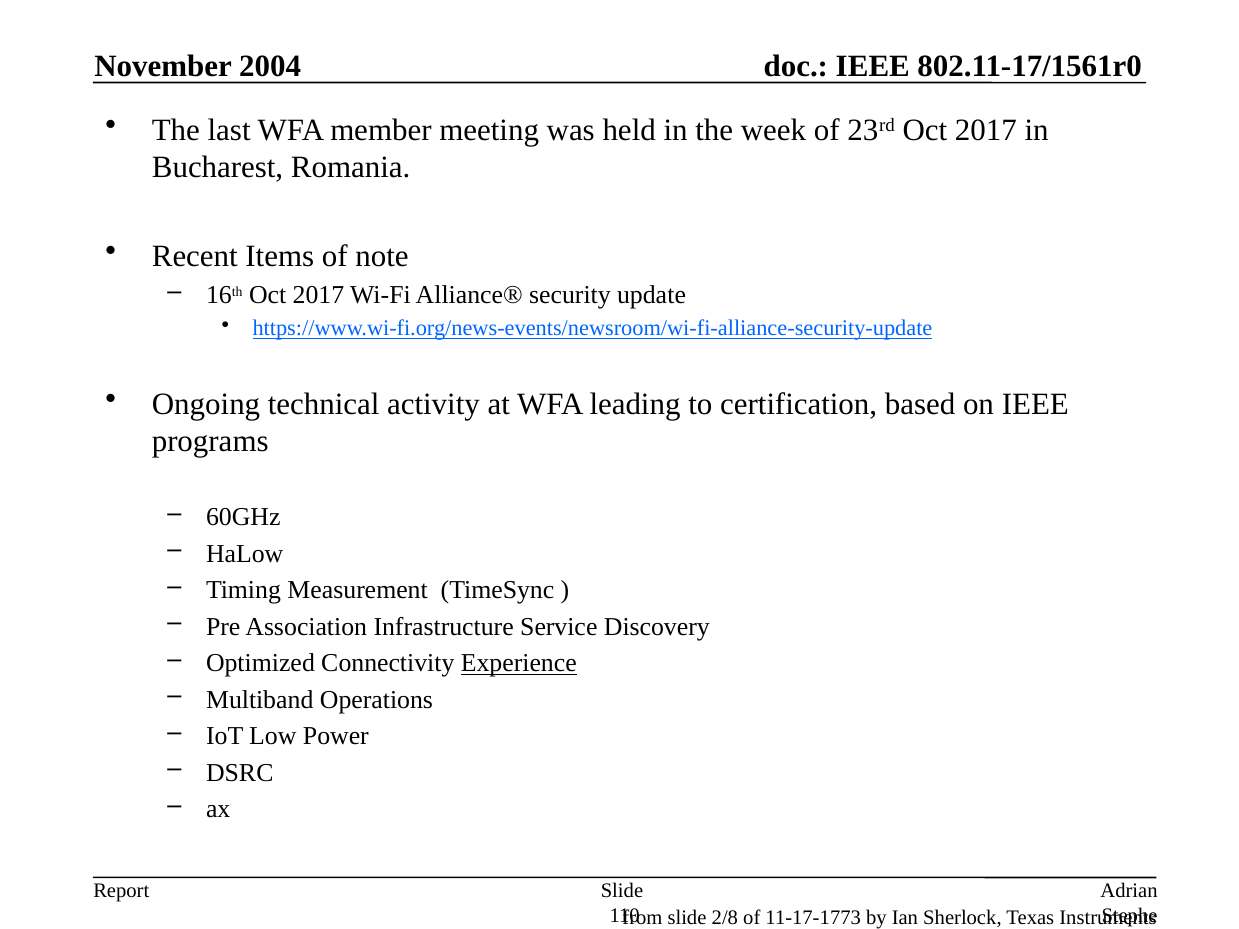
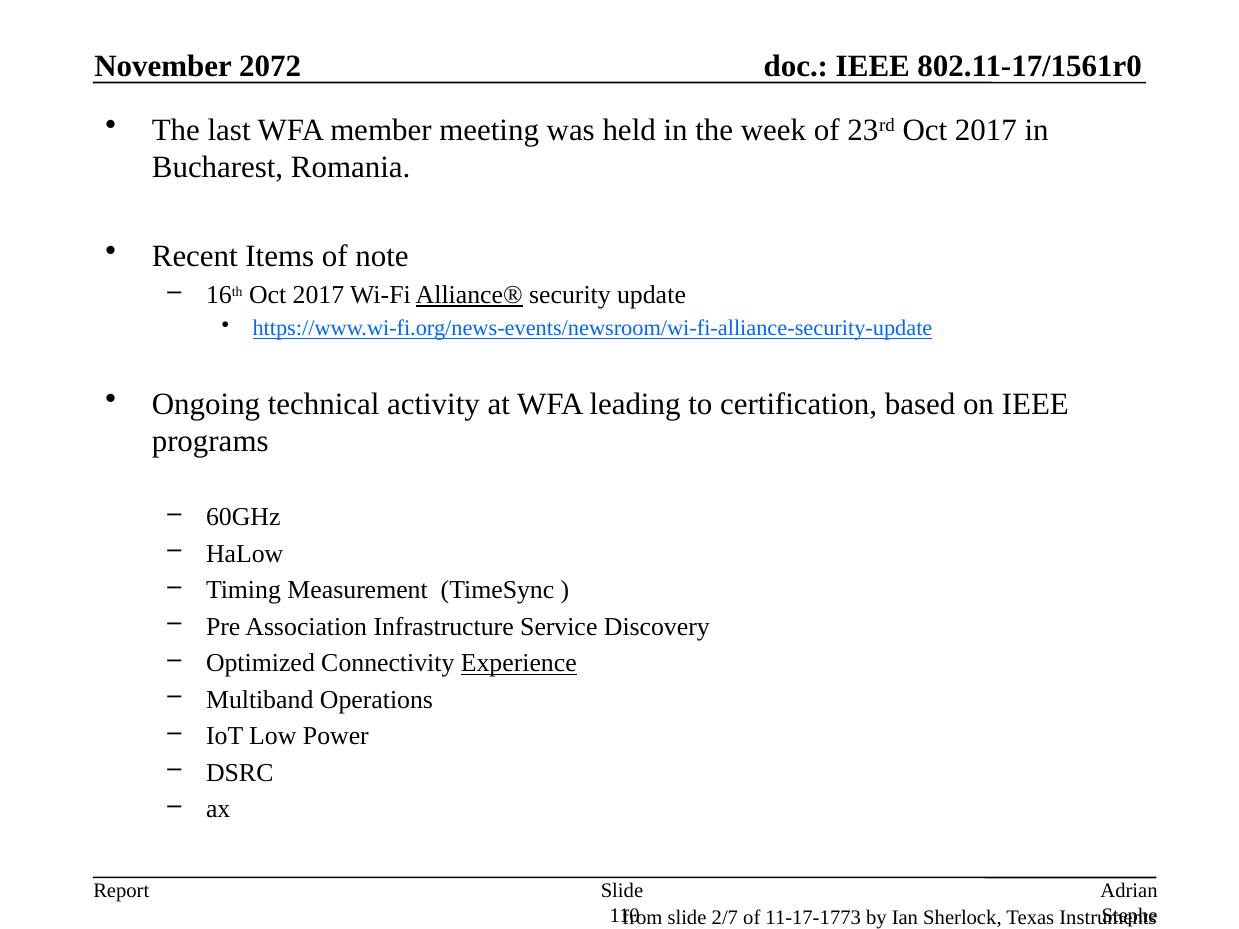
2004: 2004 -> 2072 (270, 66)
Alliance® underline: none -> present (469, 295)
2/8: 2/8 -> 2/7 (725, 918)
